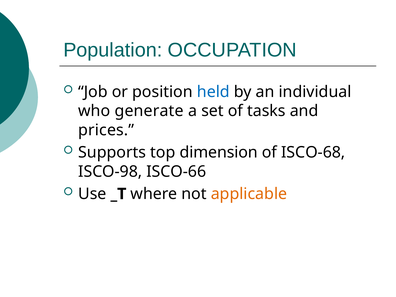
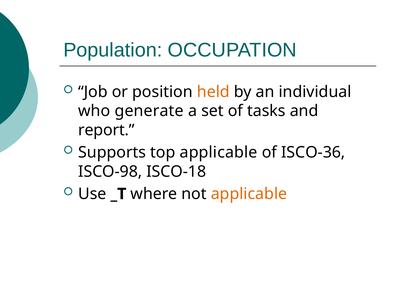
held colour: blue -> orange (213, 92)
prices: prices -> report (106, 130)
top dimension: dimension -> applicable (219, 152)
ISCO-68: ISCO-68 -> ISCO-36 (313, 152)
ISCO-66: ISCO-66 -> ISCO-18 (176, 172)
